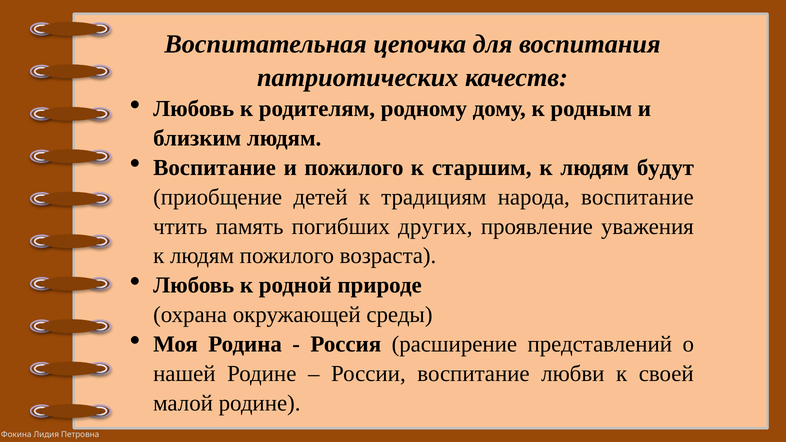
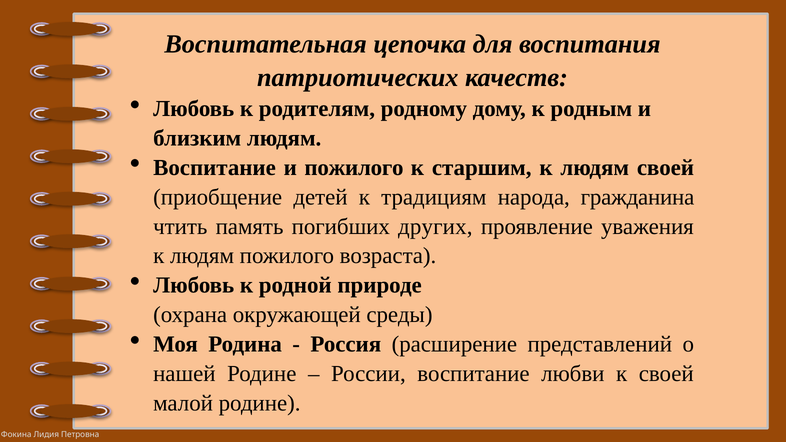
людям будут: будут -> своей (665, 168)
народа воспитание: воспитание -> гражданина (638, 197)
